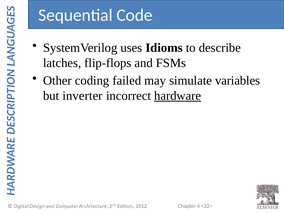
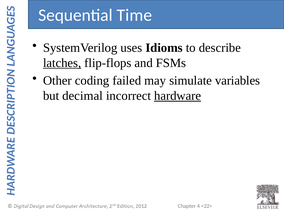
Code: Code -> Time (134, 15)
latches underline: none -> present (62, 63)
inverter: inverter -> decimal (83, 96)
